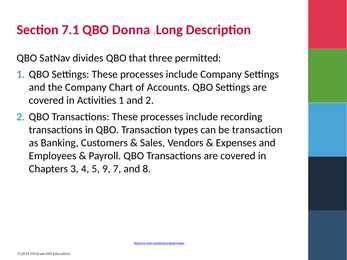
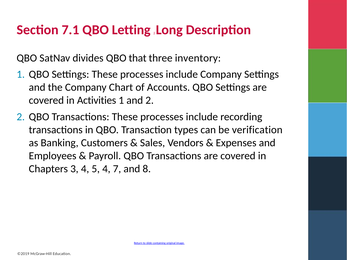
Donna: Donna -> Letting (131, 30)
permitted: permitted -> inventory (198, 58)
be transaction: transaction -> verification (257, 130)
5 9: 9 -> 4 (106, 169)
